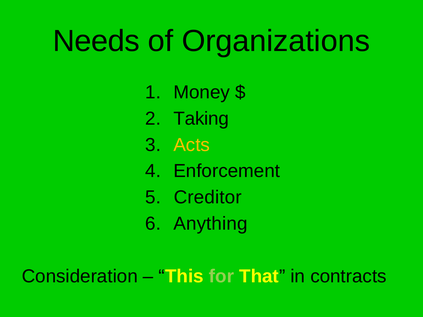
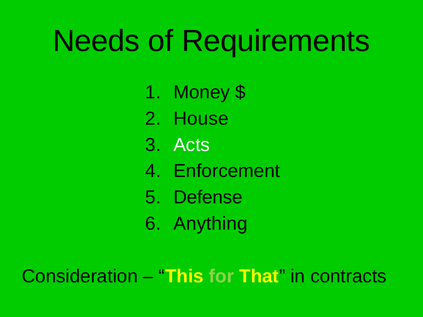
Organizations: Organizations -> Requirements (276, 41)
Taking: Taking -> House (201, 119)
Acts colour: yellow -> white (192, 145)
Creditor: Creditor -> Defense (208, 198)
